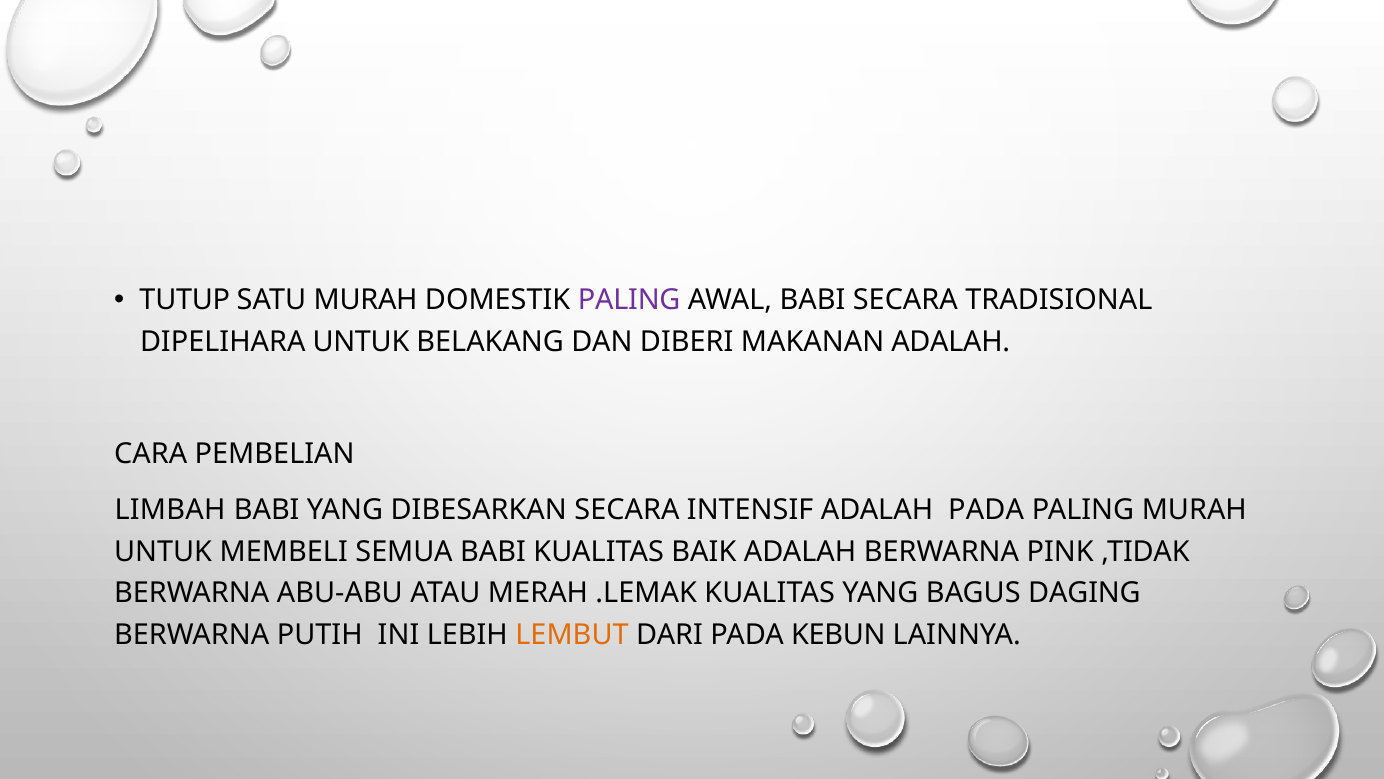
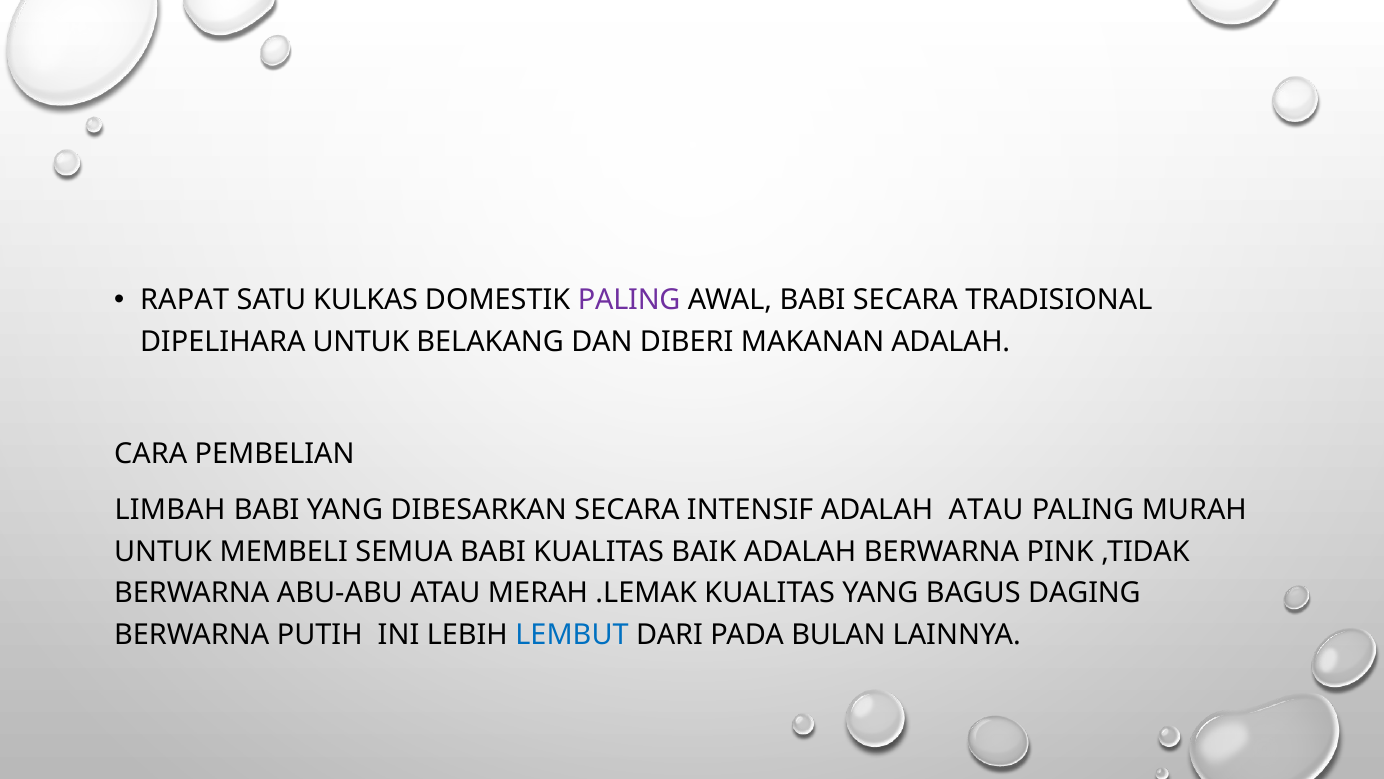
TUTUP: TUTUP -> RAPAT (185, 300)
SATU MURAH: MURAH -> KULKAS (366, 300)
ADALAH PADA: PADA -> ATAU (986, 510)
LEMBUT colour: orange -> blue (572, 634)
KEBUN: KEBUN -> BULAN (838, 634)
